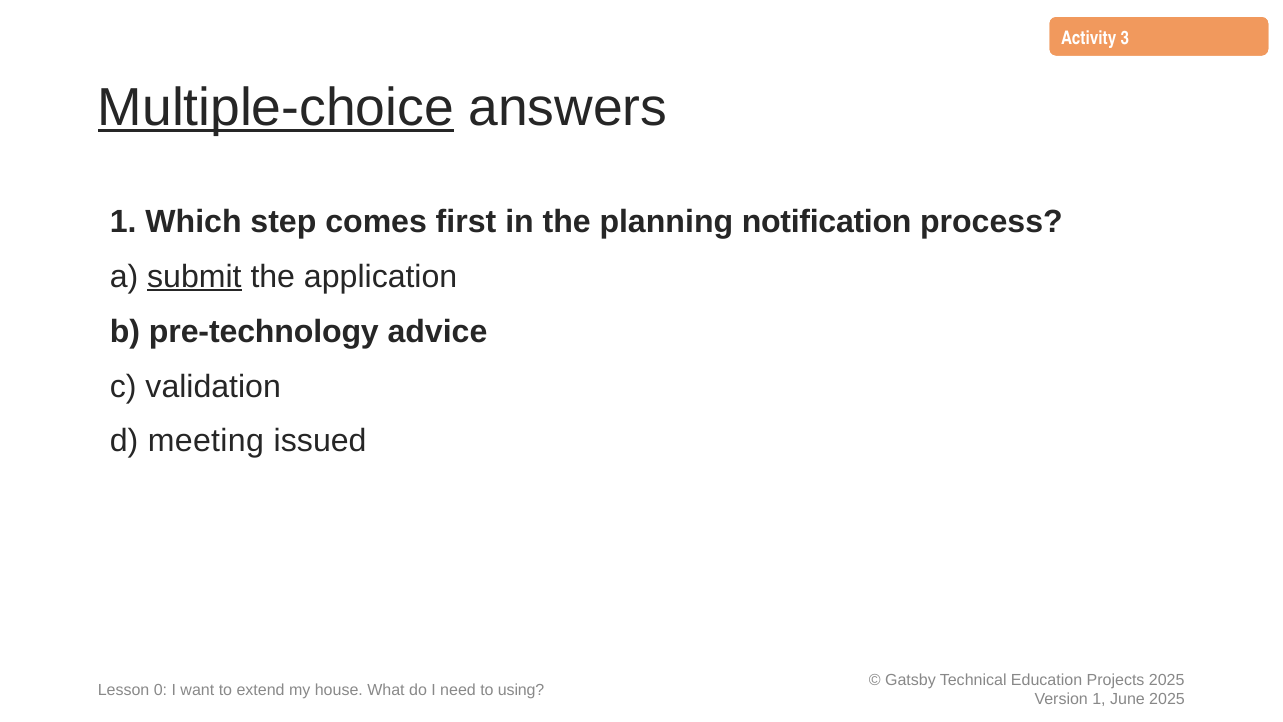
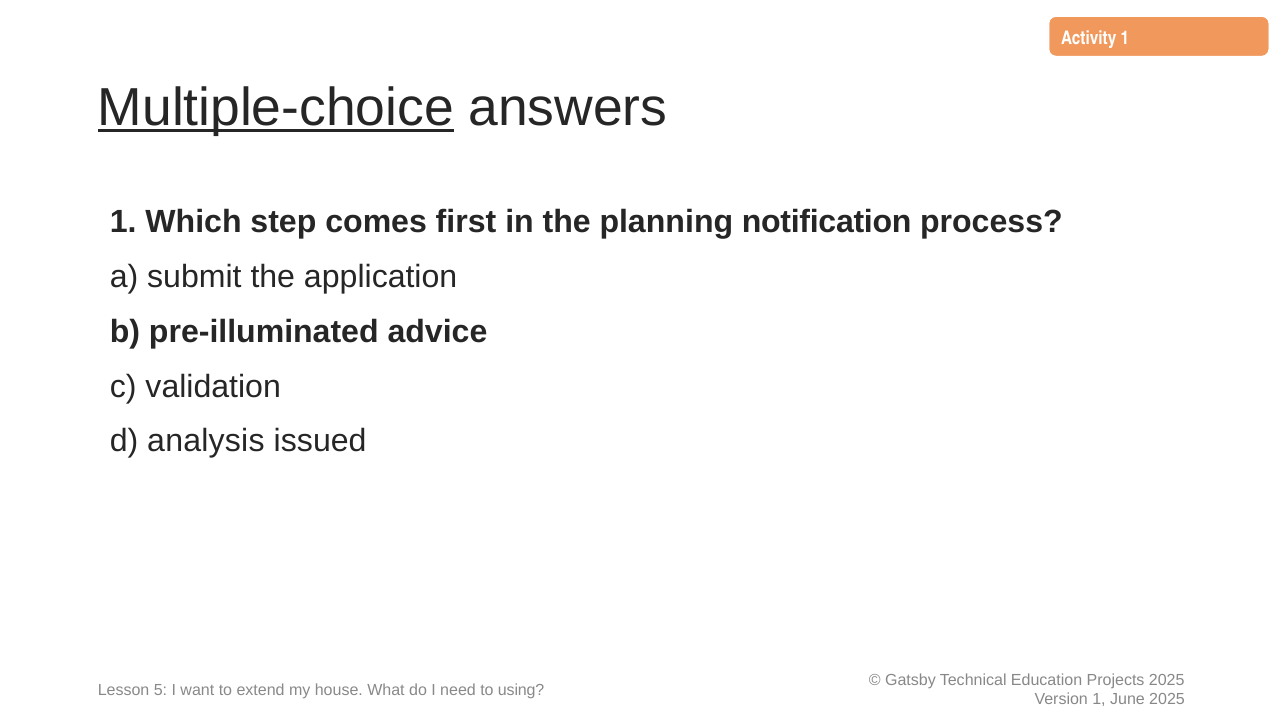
Activity 3: 3 -> 1 (1125, 38)
submit underline: present -> none (194, 276)
pre-technology: pre-technology -> pre-illuminated (264, 331)
meeting: meeting -> analysis (206, 441)
0: 0 -> 5 (160, 690)
